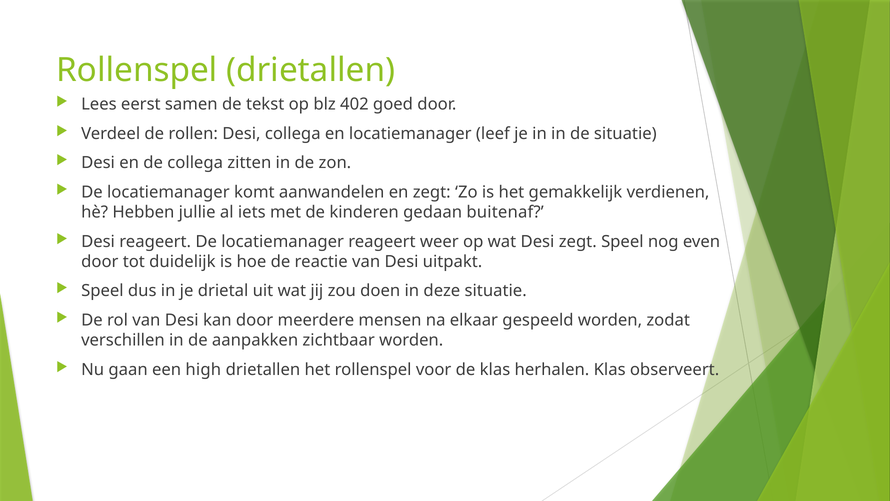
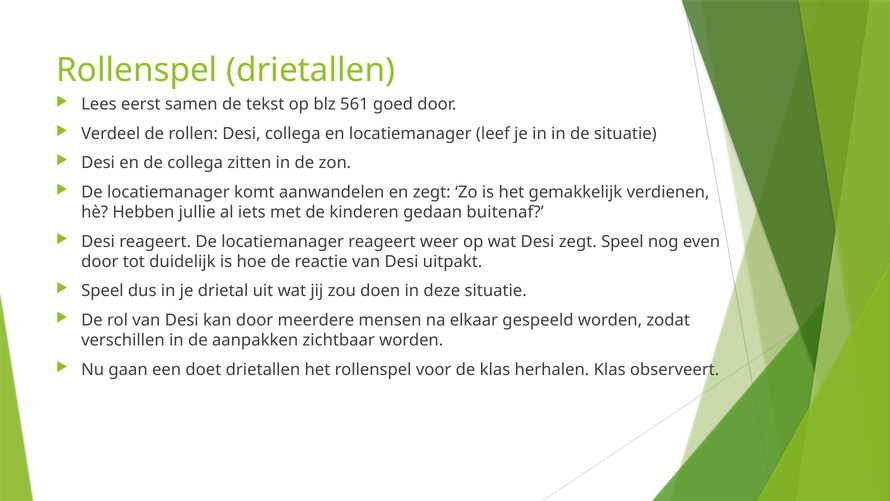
402: 402 -> 561 (354, 104)
high: high -> doet (203, 369)
